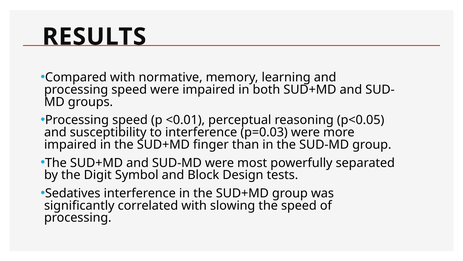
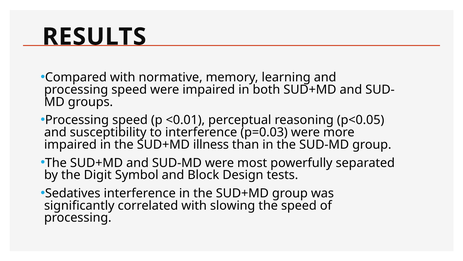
finger: finger -> illness (211, 144)
